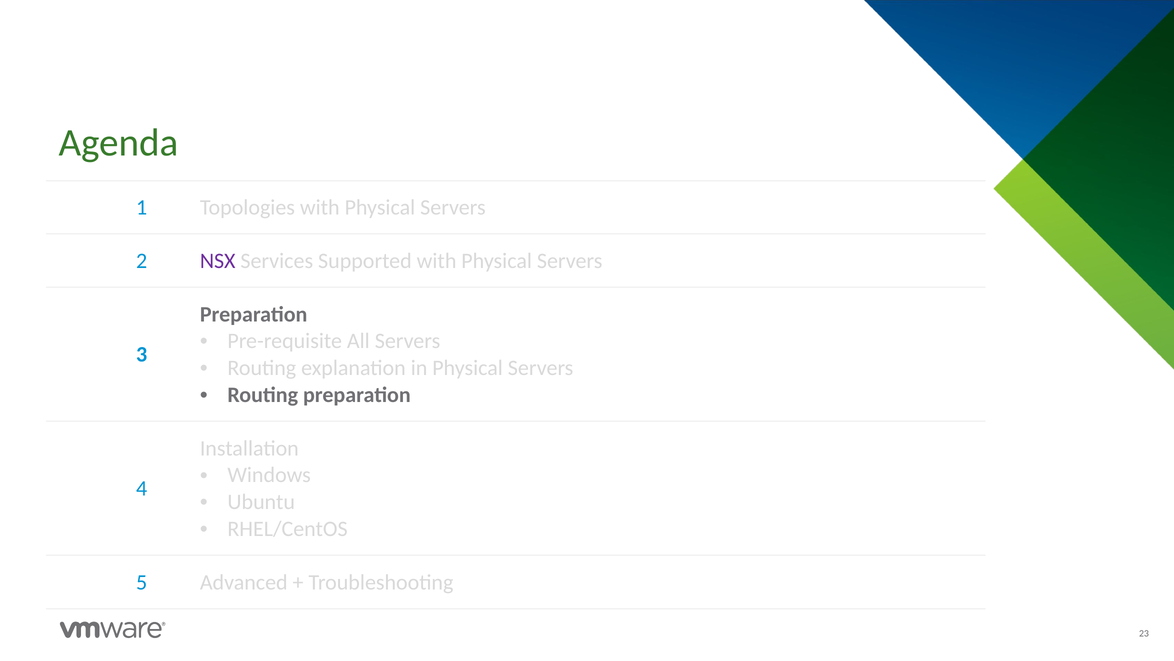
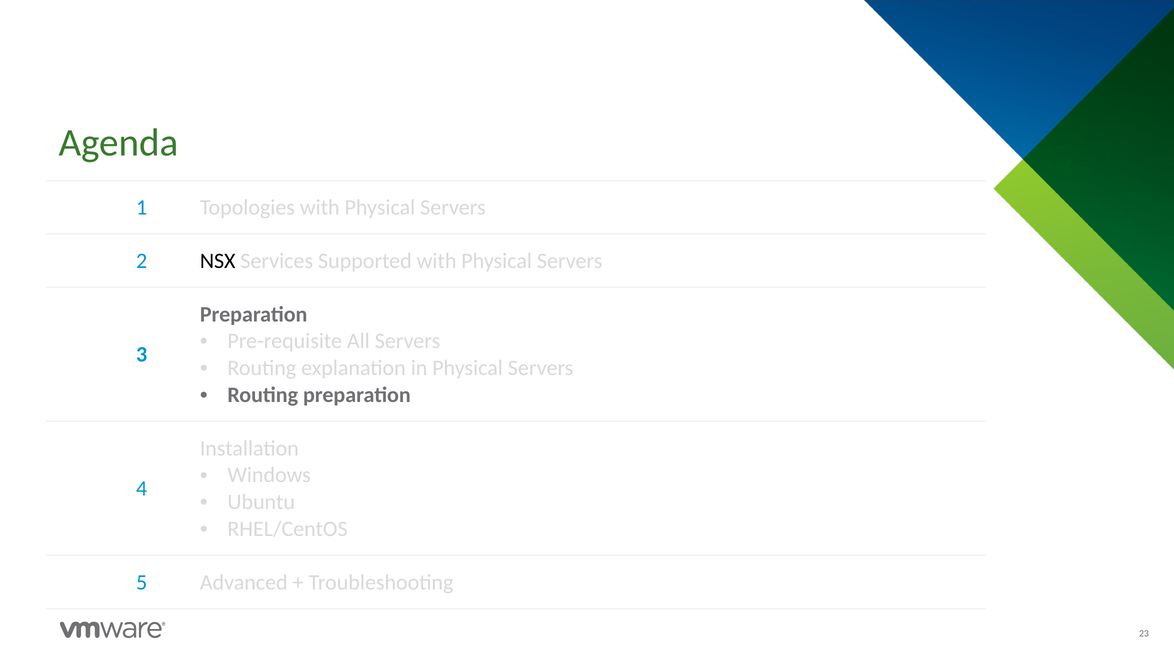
NSX colour: purple -> black (218, 261)
